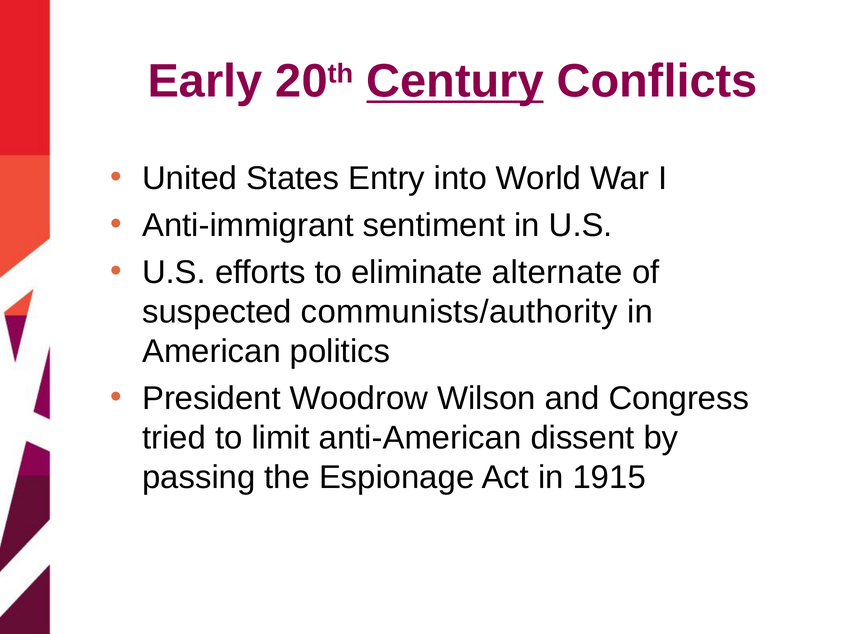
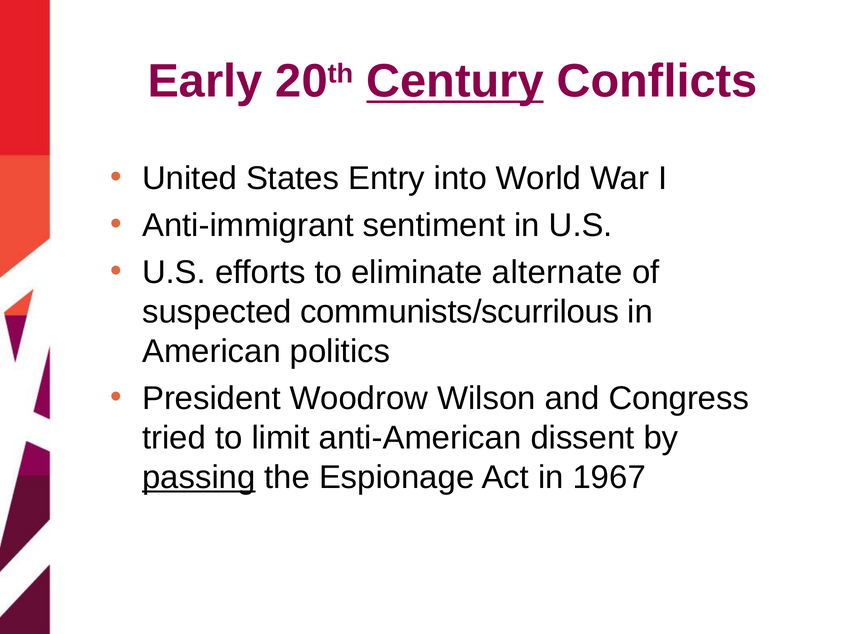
communists/authority: communists/authority -> communists/scurrilous (460, 312)
passing underline: none -> present (199, 478)
1915: 1915 -> 1967 (609, 478)
